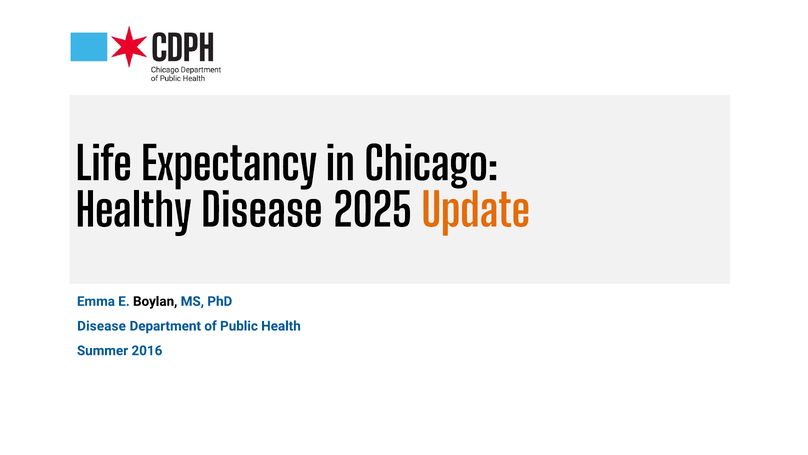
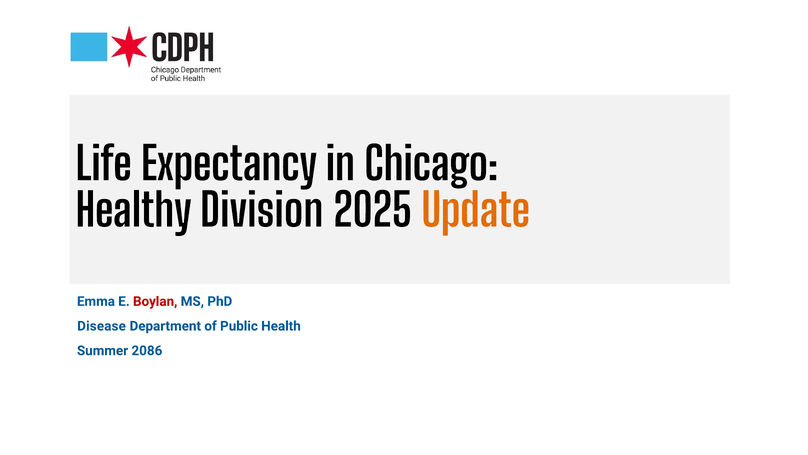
Healthy Disease: Disease -> Division (262, 211)
Boylan colour: black -> red (155, 301)
2016: 2016 -> 2086 (147, 350)
